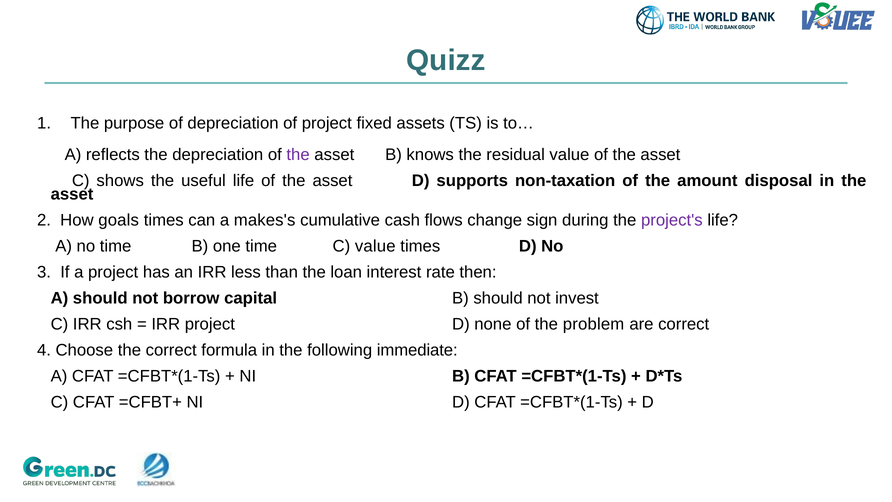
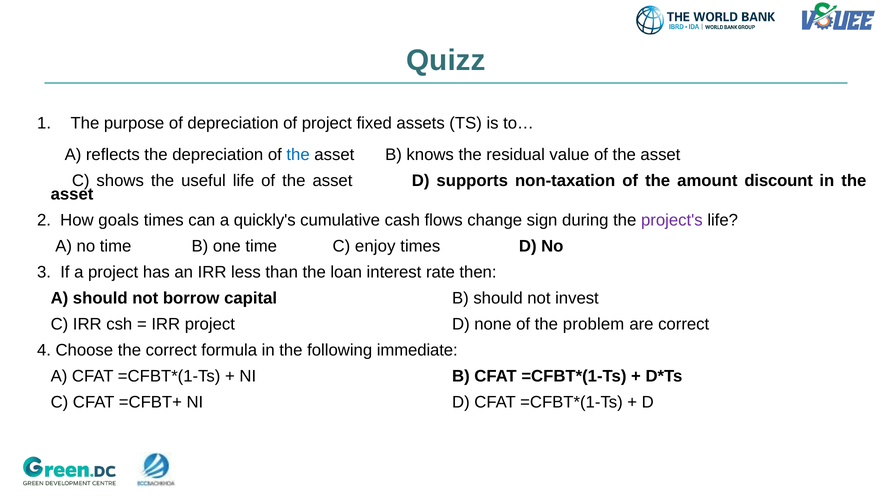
the colour: purple -> blue (298, 155)
disposal: disposal -> discount (779, 181)
makes's: makes's -> quickly's (265, 220)
C value: value -> enjoy (375, 246)
